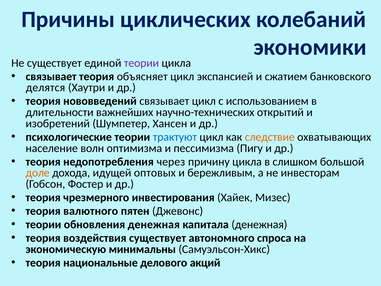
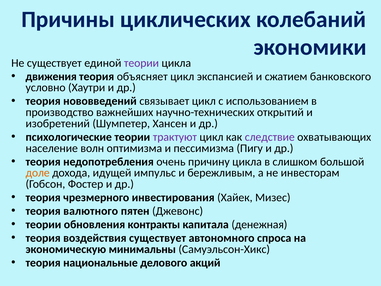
связывает: связывает -> движения (51, 76)
делятся: делятся -> условно (46, 88)
длительности: длительности -> производство (60, 112)
трактуют colour: blue -> purple (175, 137)
следствие colour: orange -> purple (270, 137)
через: через -> очень (171, 162)
оптовых: оптовых -> импульс (155, 173)
обновления денежная: денежная -> контракты (154, 224)
